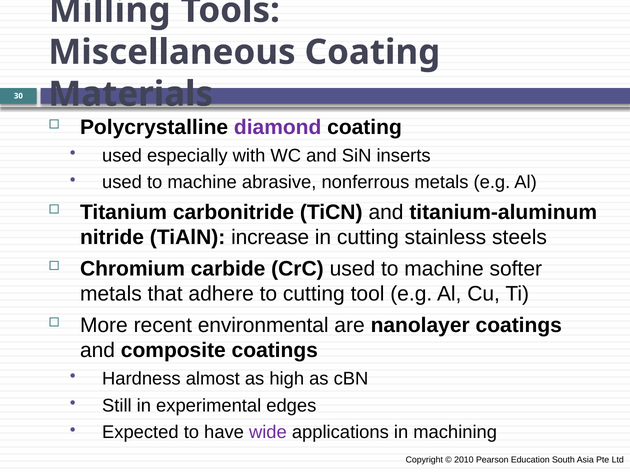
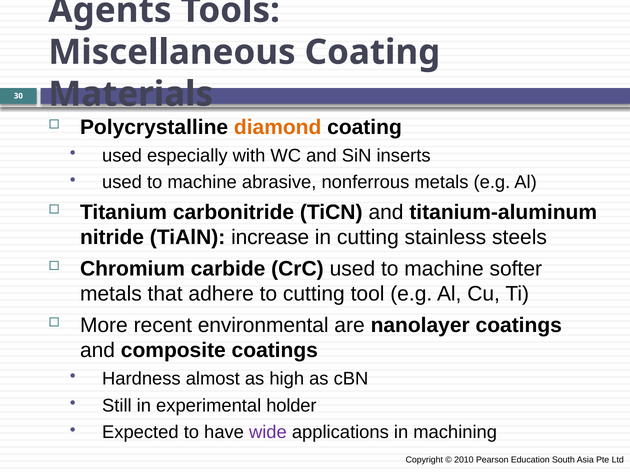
Milling: Milling -> Agents (110, 10)
diamond colour: purple -> orange (278, 127)
edges: edges -> holder (291, 406)
